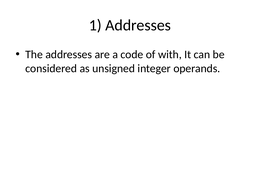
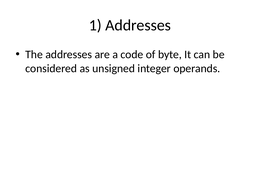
with: with -> byte (170, 55)
